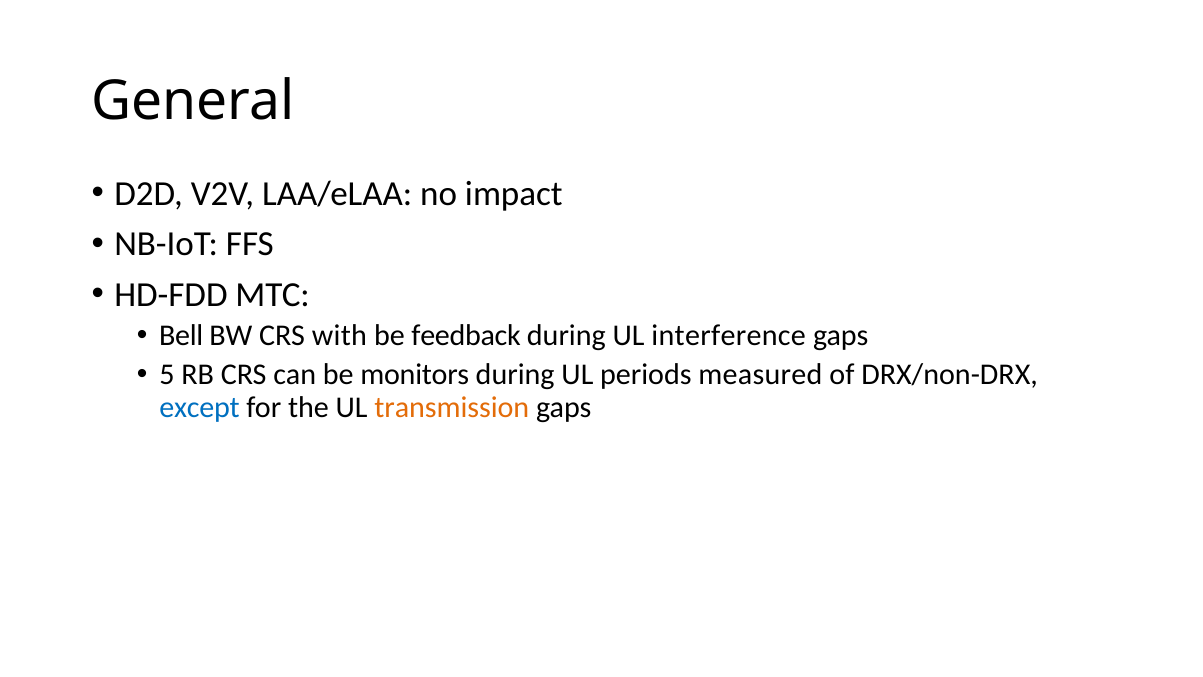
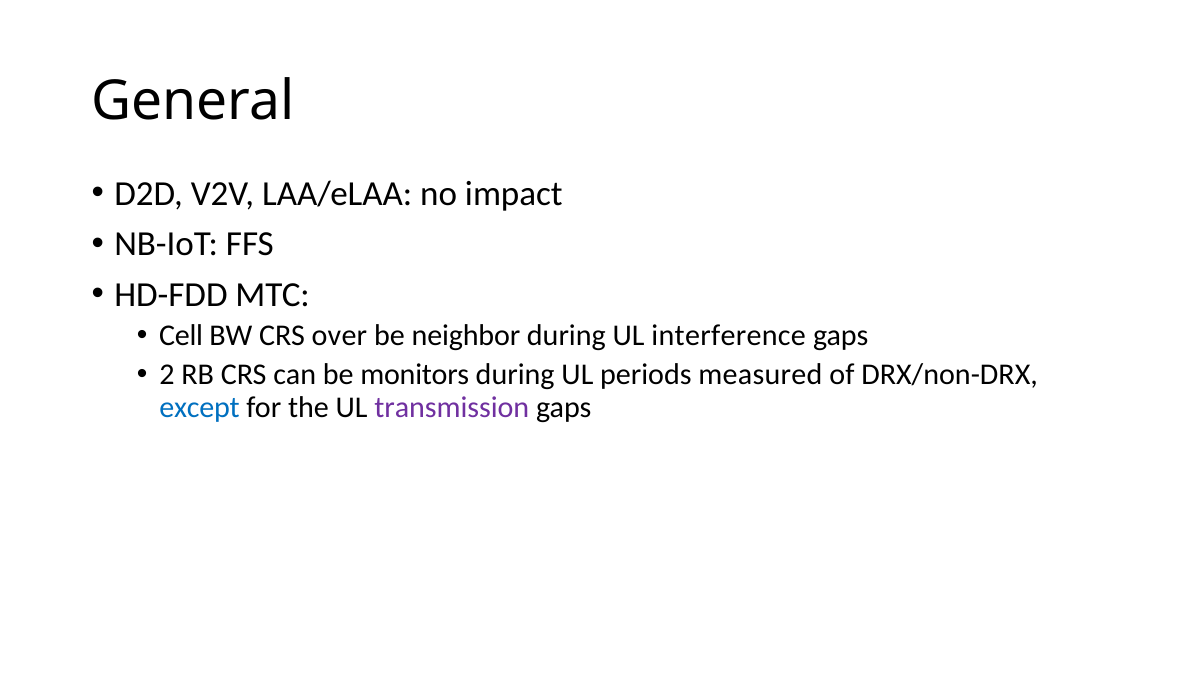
Bell: Bell -> Cell (181, 336)
with: with -> over (339, 336)
feedback: feedback -> neighbor (466, 336)
5: 5 -> 2 (167, 375)
transmission colour: orange -> purple (452, 407)
